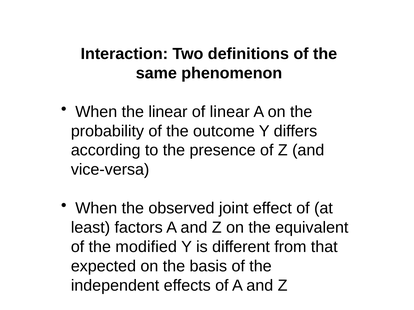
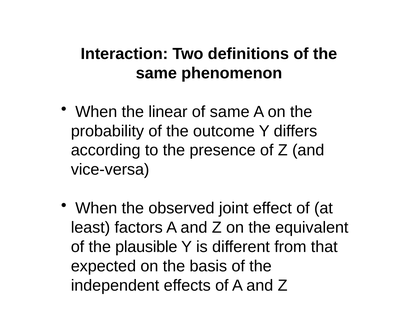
of linear: linear -> same (230, 112)
modified: modified -> plausible (146, 247)
